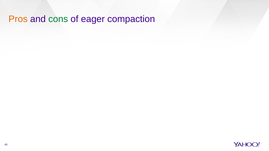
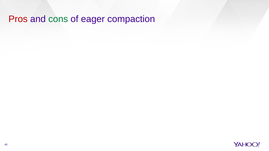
Pros colour: orange -> red (18, 19)
